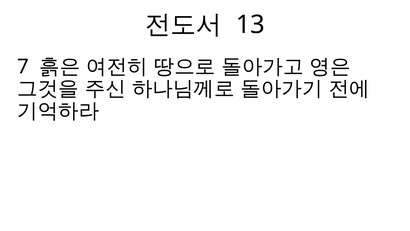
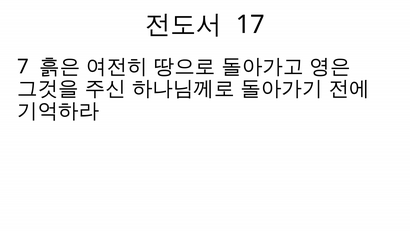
13: 13 -> 17 (250, 25)
